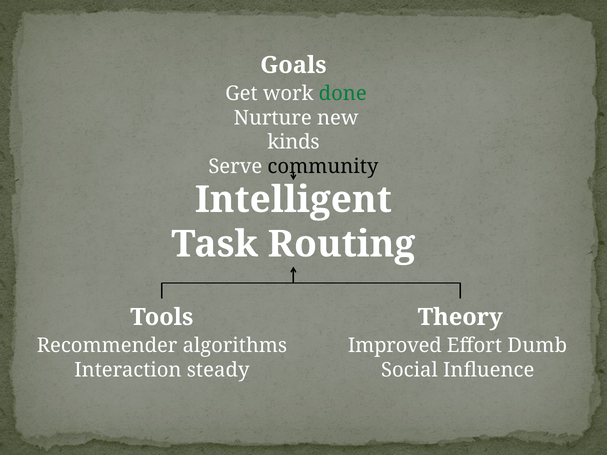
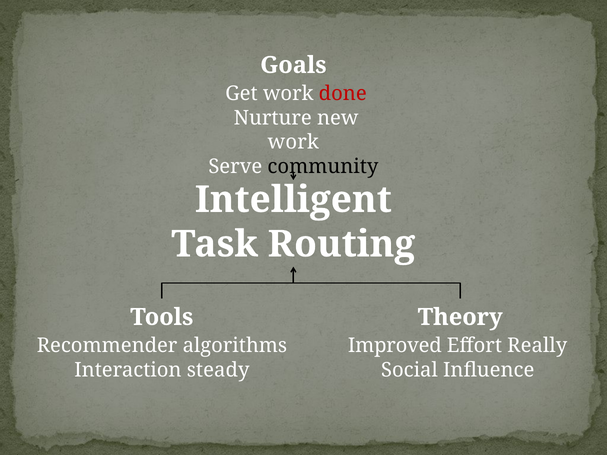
done colour: green -> red (343, 94)
kinds: kinds -> work (293, 142)
Dumb: Dumb -> Really (537, 346)
